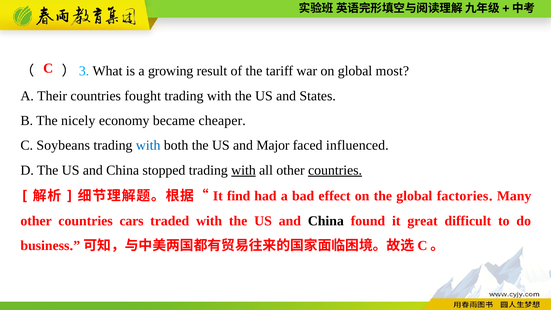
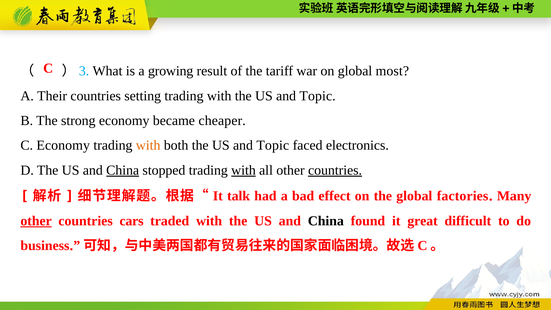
fought: fought -> setting (143, 96)
States: States -> Topic (318, 96)
nicely: nicely -> strong (78, 121)
C Soybeans: Soybeans -> Economy (63, 145)
with colour: blue -> orange (148, 145)
Major: Major -> Topic (273, 145)
influenced: influenced -> electronics (357, 145)
China underline: none -> present (123, 170)
find: find -> talk (239, 196)
other underline: none -> present (36, 221)
